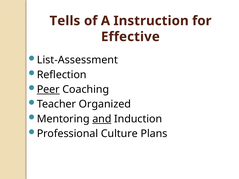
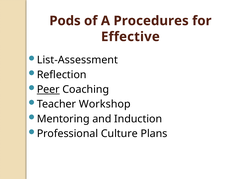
Tells: Tells -> Pods (65, 21)
Instruction: Instruction -> Procedures (151, 21)
Organized: Organized -> Workshop (105, 104)
and underline: present -> none (102, 119)
